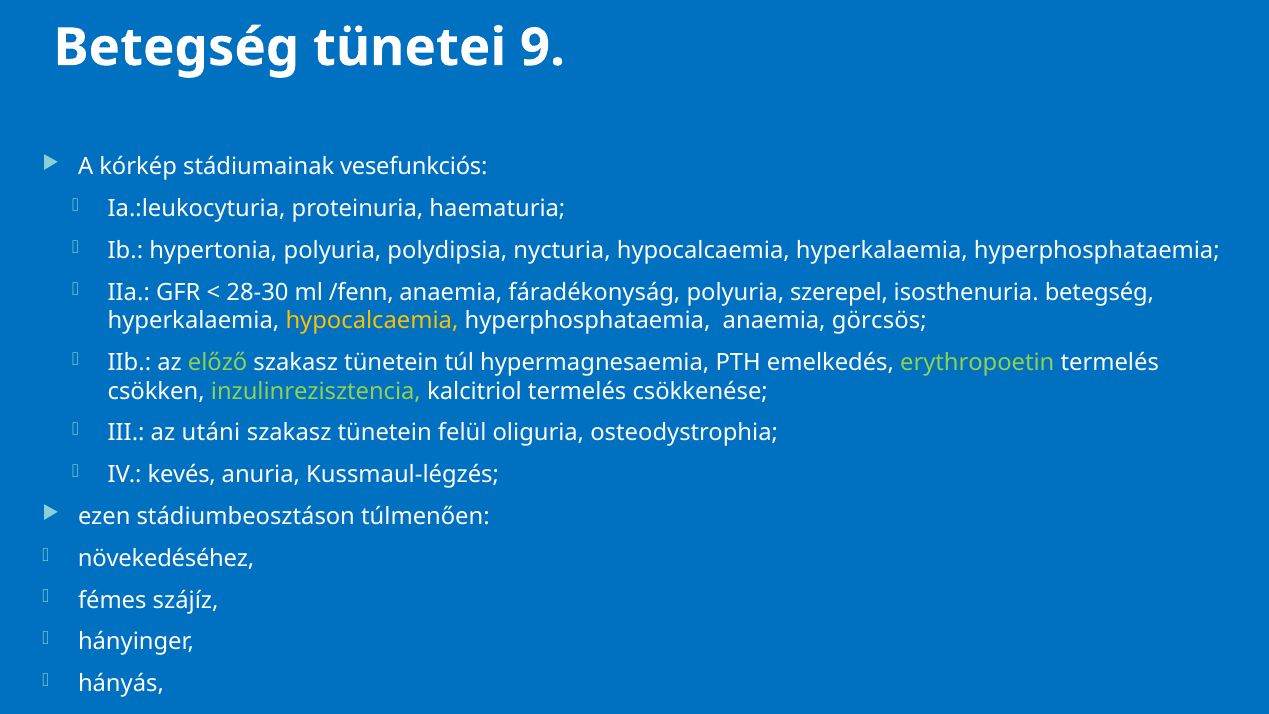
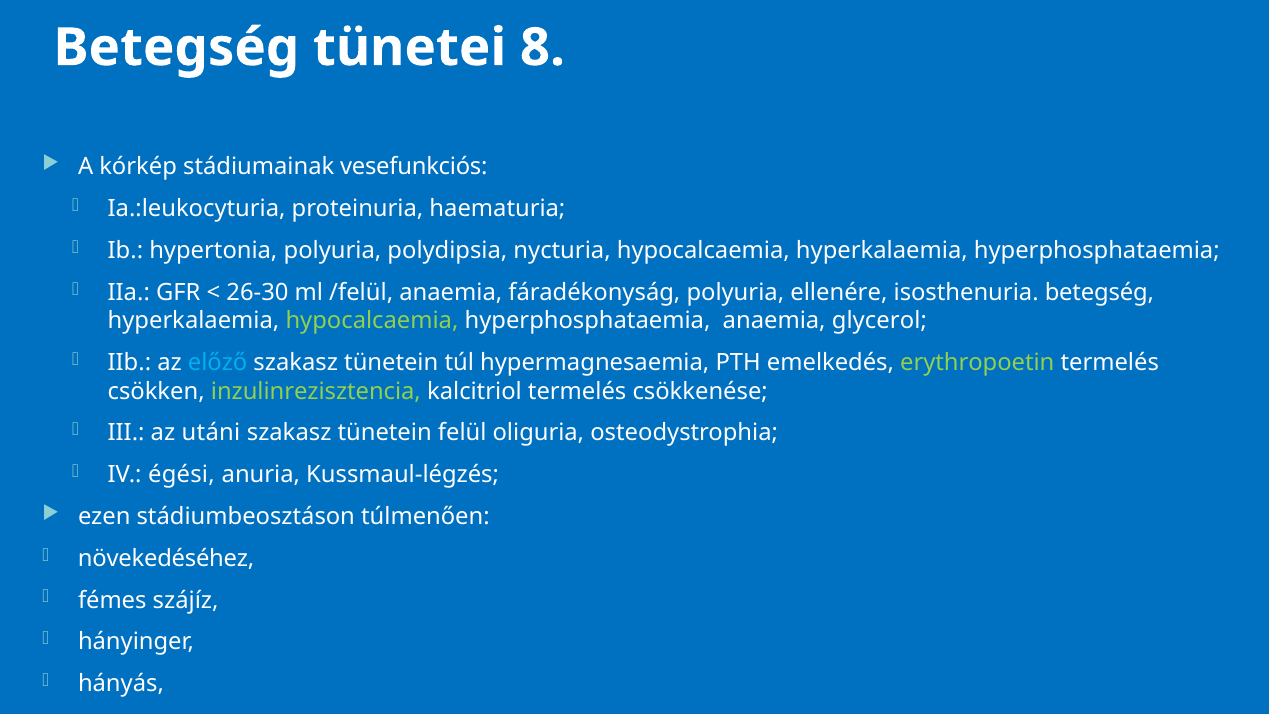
9: 9 -> 8 (542, 48)
28-30: 28-30 -> 26-30 (257, 292)
/fenn: /fenn -> /felül (361, 292)
szerepel: szerepel -> ellenére (839, 292)
hypocalcaemia colour: yellow -> light green (372, 321)
görcsös: görcsös -> glycerol (879, 321)
előző colour: light green -> light blue (218, 363)
kevés: kevés -> égési (181, 475)
